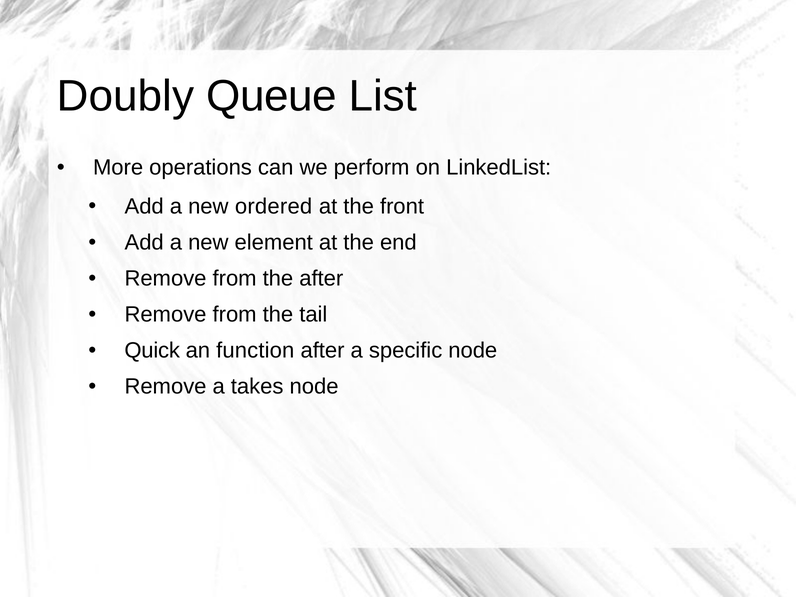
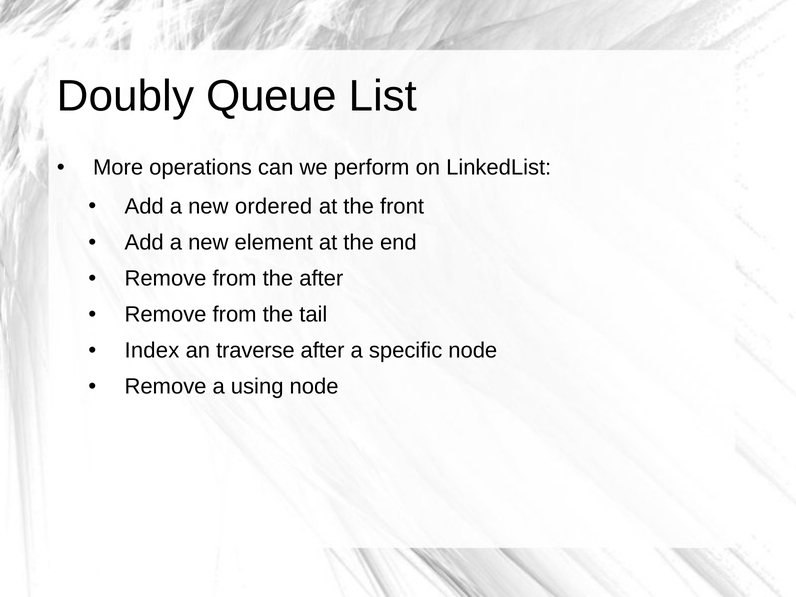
Quick: Quick -> Index (152, 350)
function: function -> traverse (255, 350)
takes: takes -> using (257, 386)
